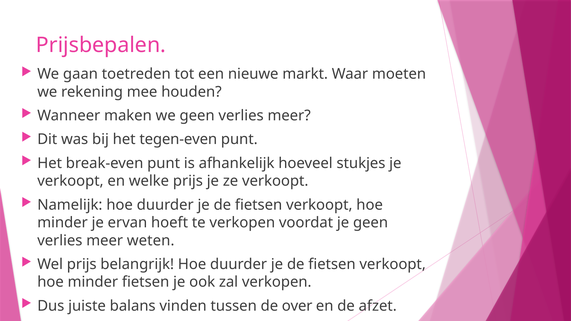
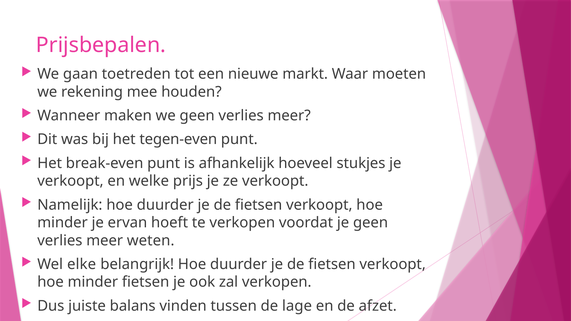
Wel prijs: prijs -> elke (82, 264)
over: over -> lage (297, 306)
